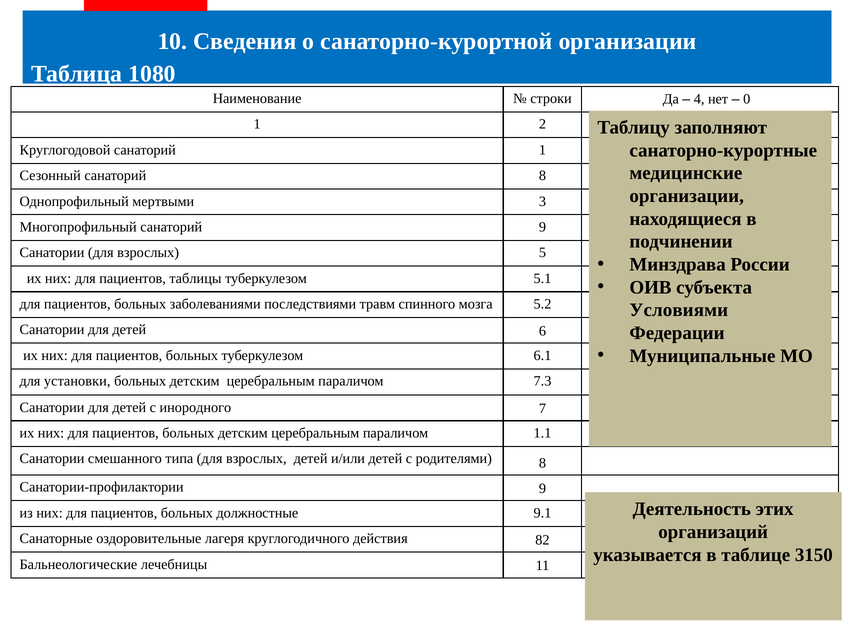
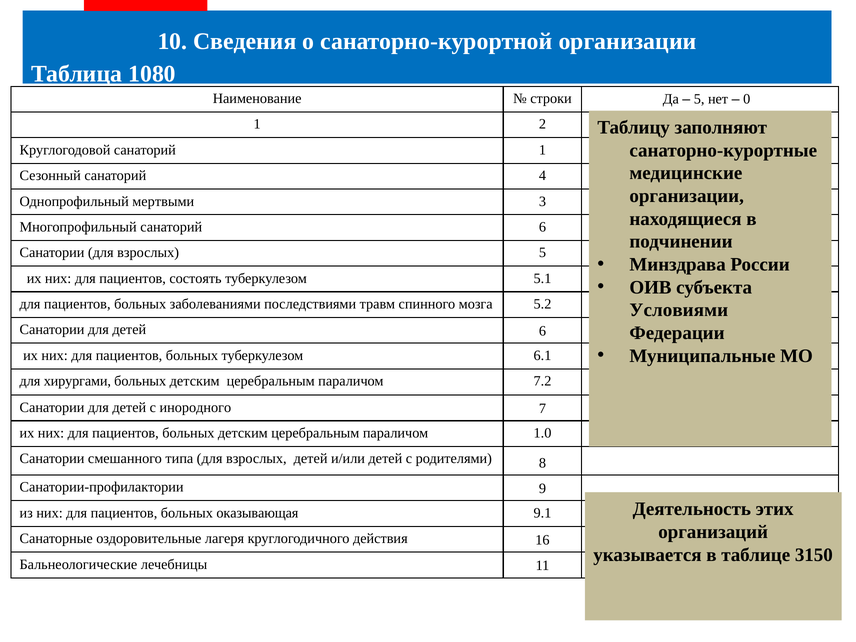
4: 4 -> 5 (699, 99)
санаторий 8: 8 -> 4 (542, 176)
санаторий 9: 9 -> 6 (542, 227)
таблицы: таблицы -> состоять (196, 278)
установки: установки -> хирургами (77, 381)
7.3: 7.3 -> 7.2 (542, 381)
1.1: 1.1 -> 1.0 (542, 433)
должностные: должностные -> оказывающая (257, 513)
82: 82 -> 16 (542, 540)
